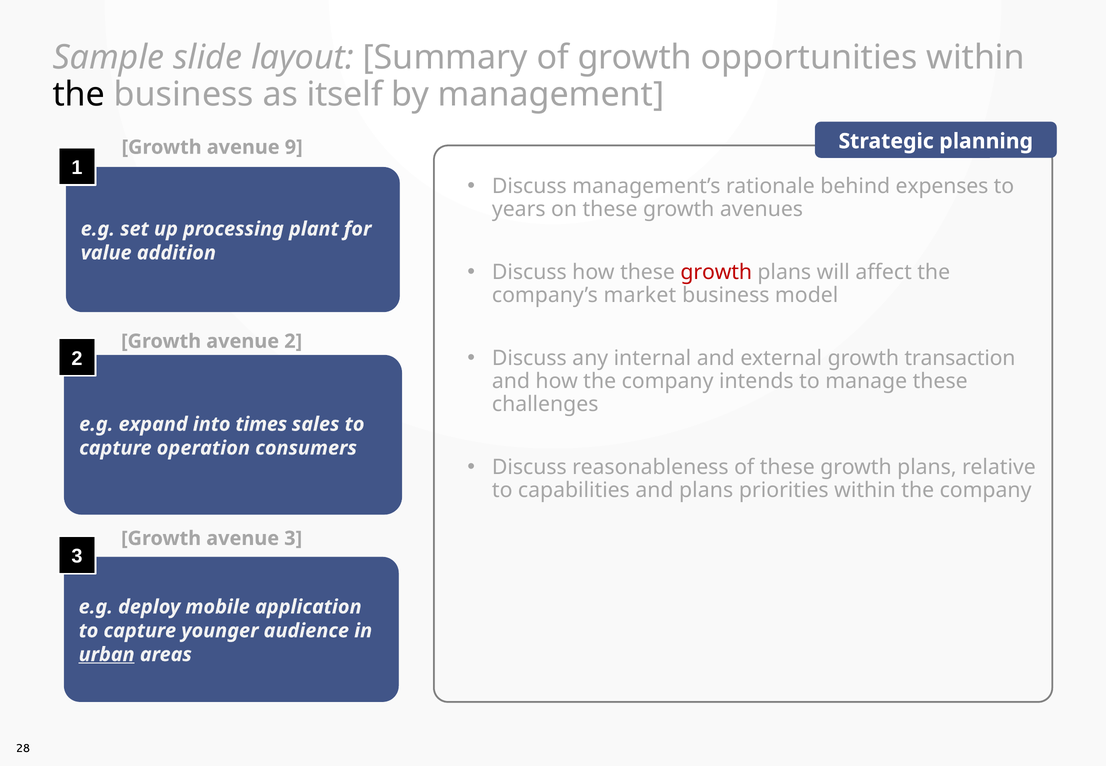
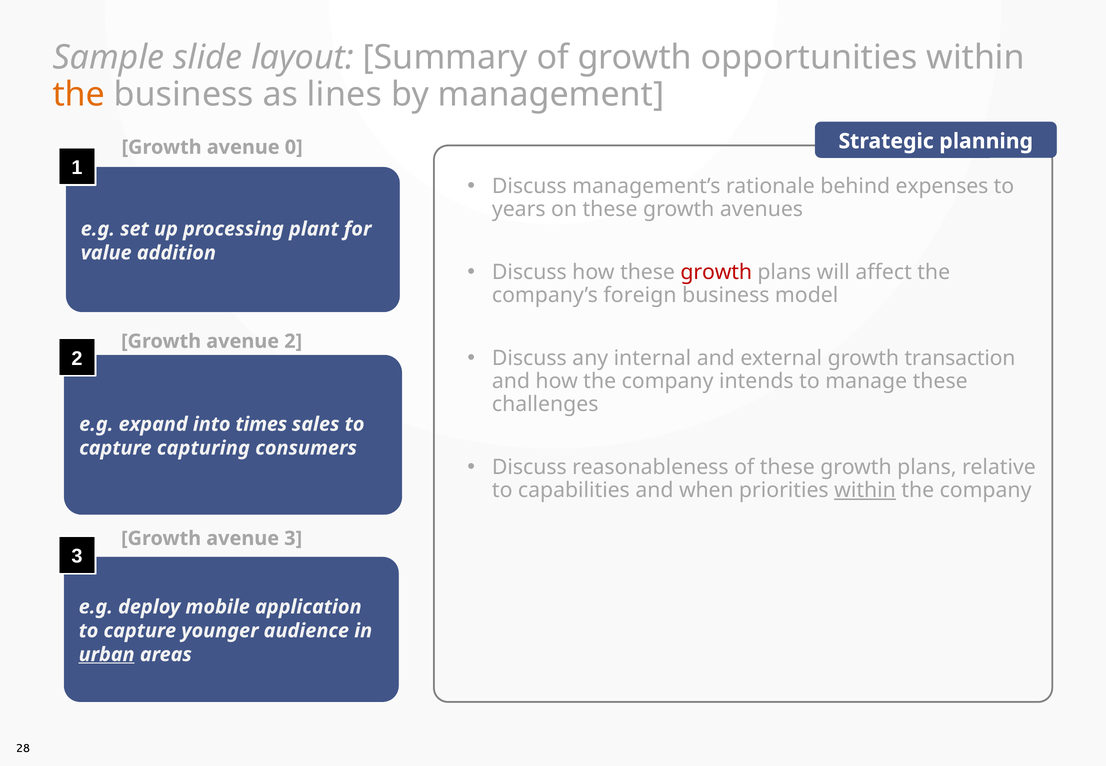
the colour: black -> orange (79, 94)
itself: itself -> lines (345, 94)
9: 9 -> 0 (294, 147)
market: market -> foreign (640, 295)
operation: operation -> capturing (203, 448)
and plans: plans -> when (706, 490)
within underline: none -> present (865, 490)
